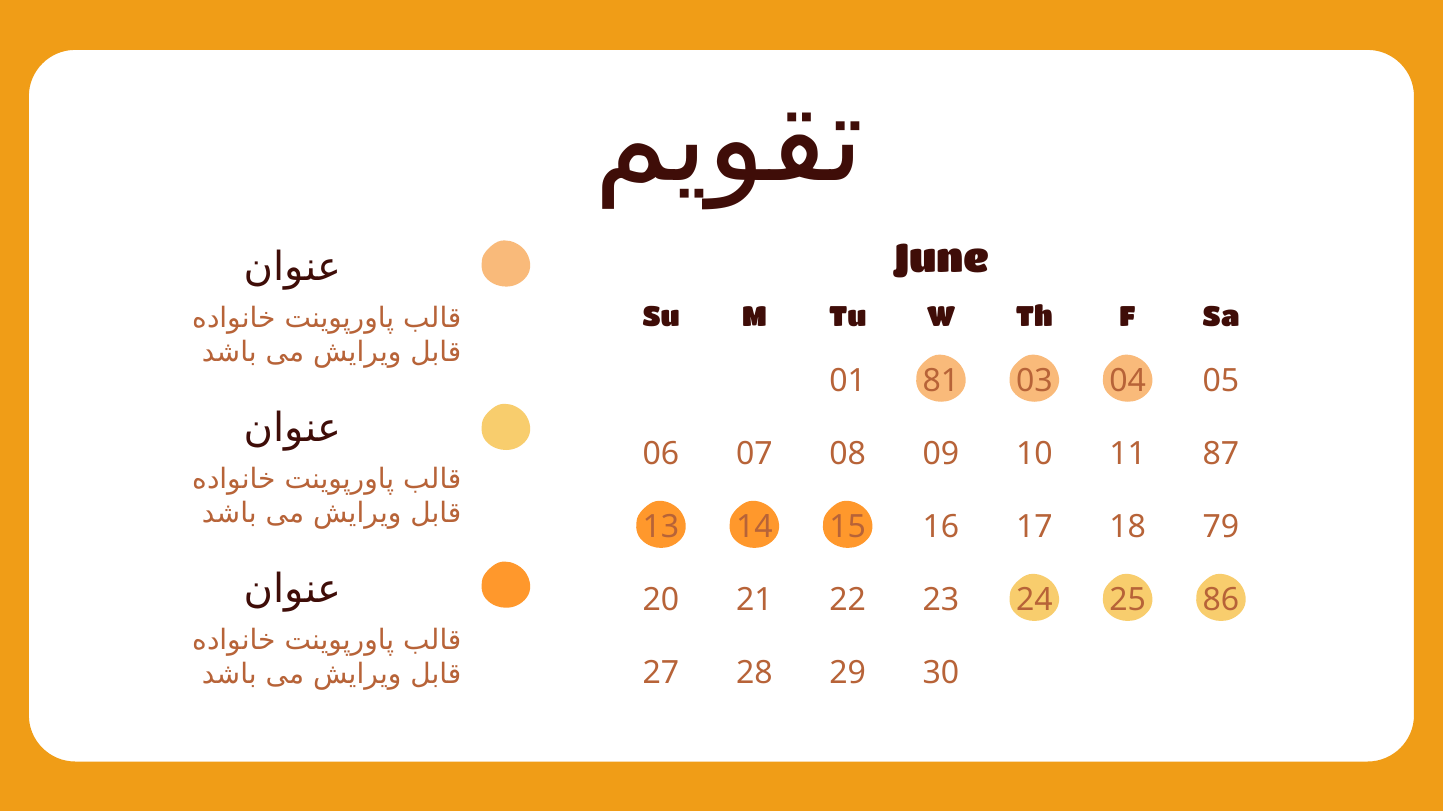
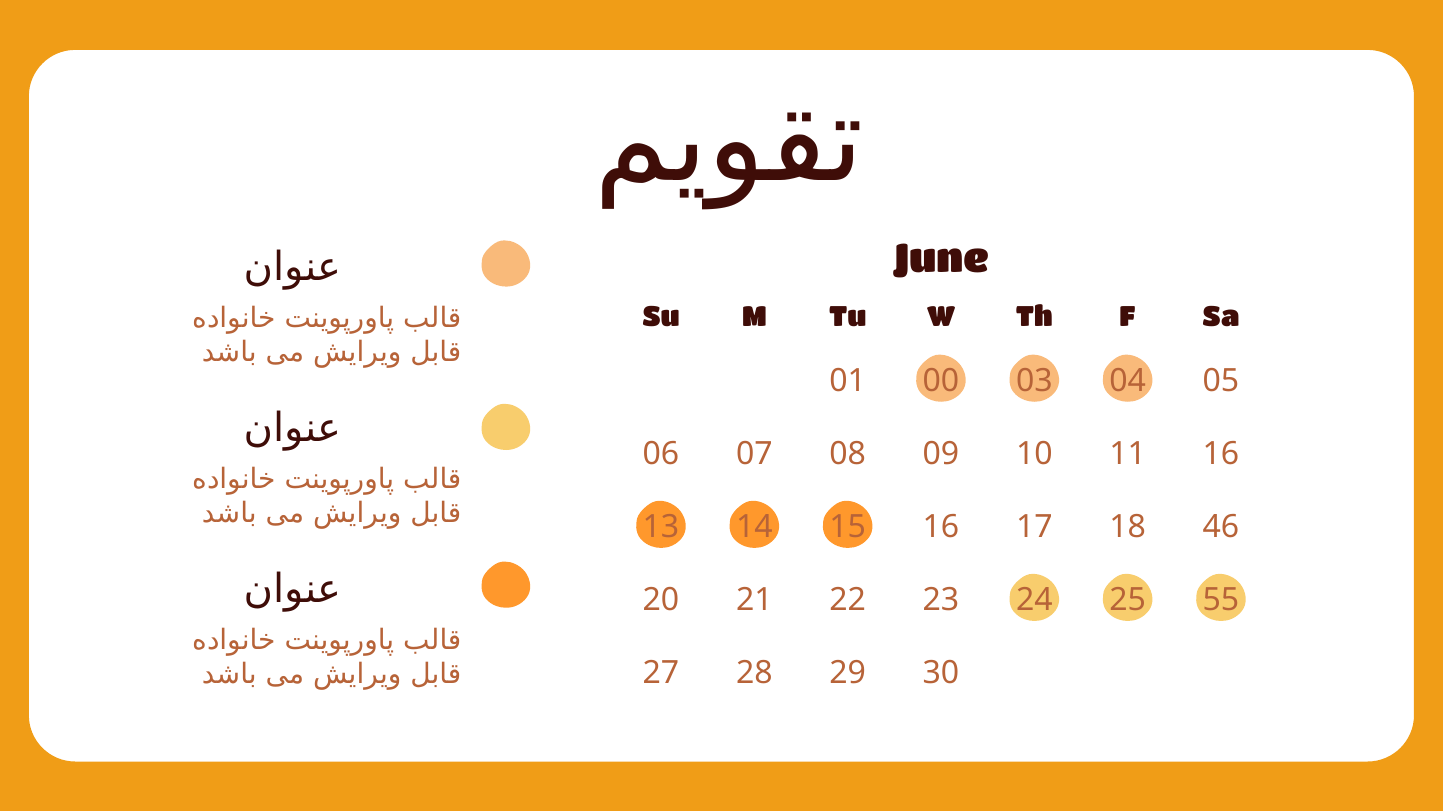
81: 81 -> 00 (941, 381)
11 87: 87 -> 16 (1221, 454)
79: 79 -> 46 (1221, 527)
86: 86 -> 55 (1221, 600)
